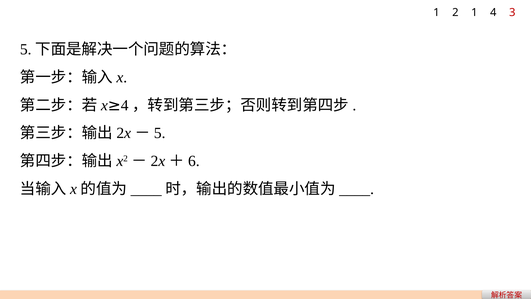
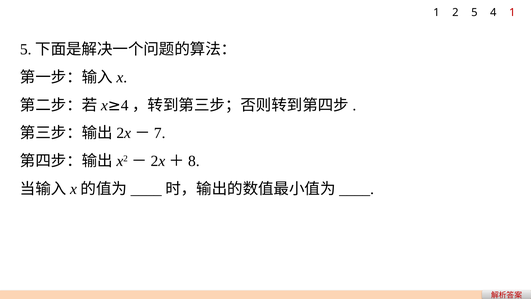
2 1: 1 -> 5 (474, 13)
4 3: 3 -> 1 (512, 13)
5: 5 -> 7 (160, 133)
6: 6 -> 8 (194, 161)
